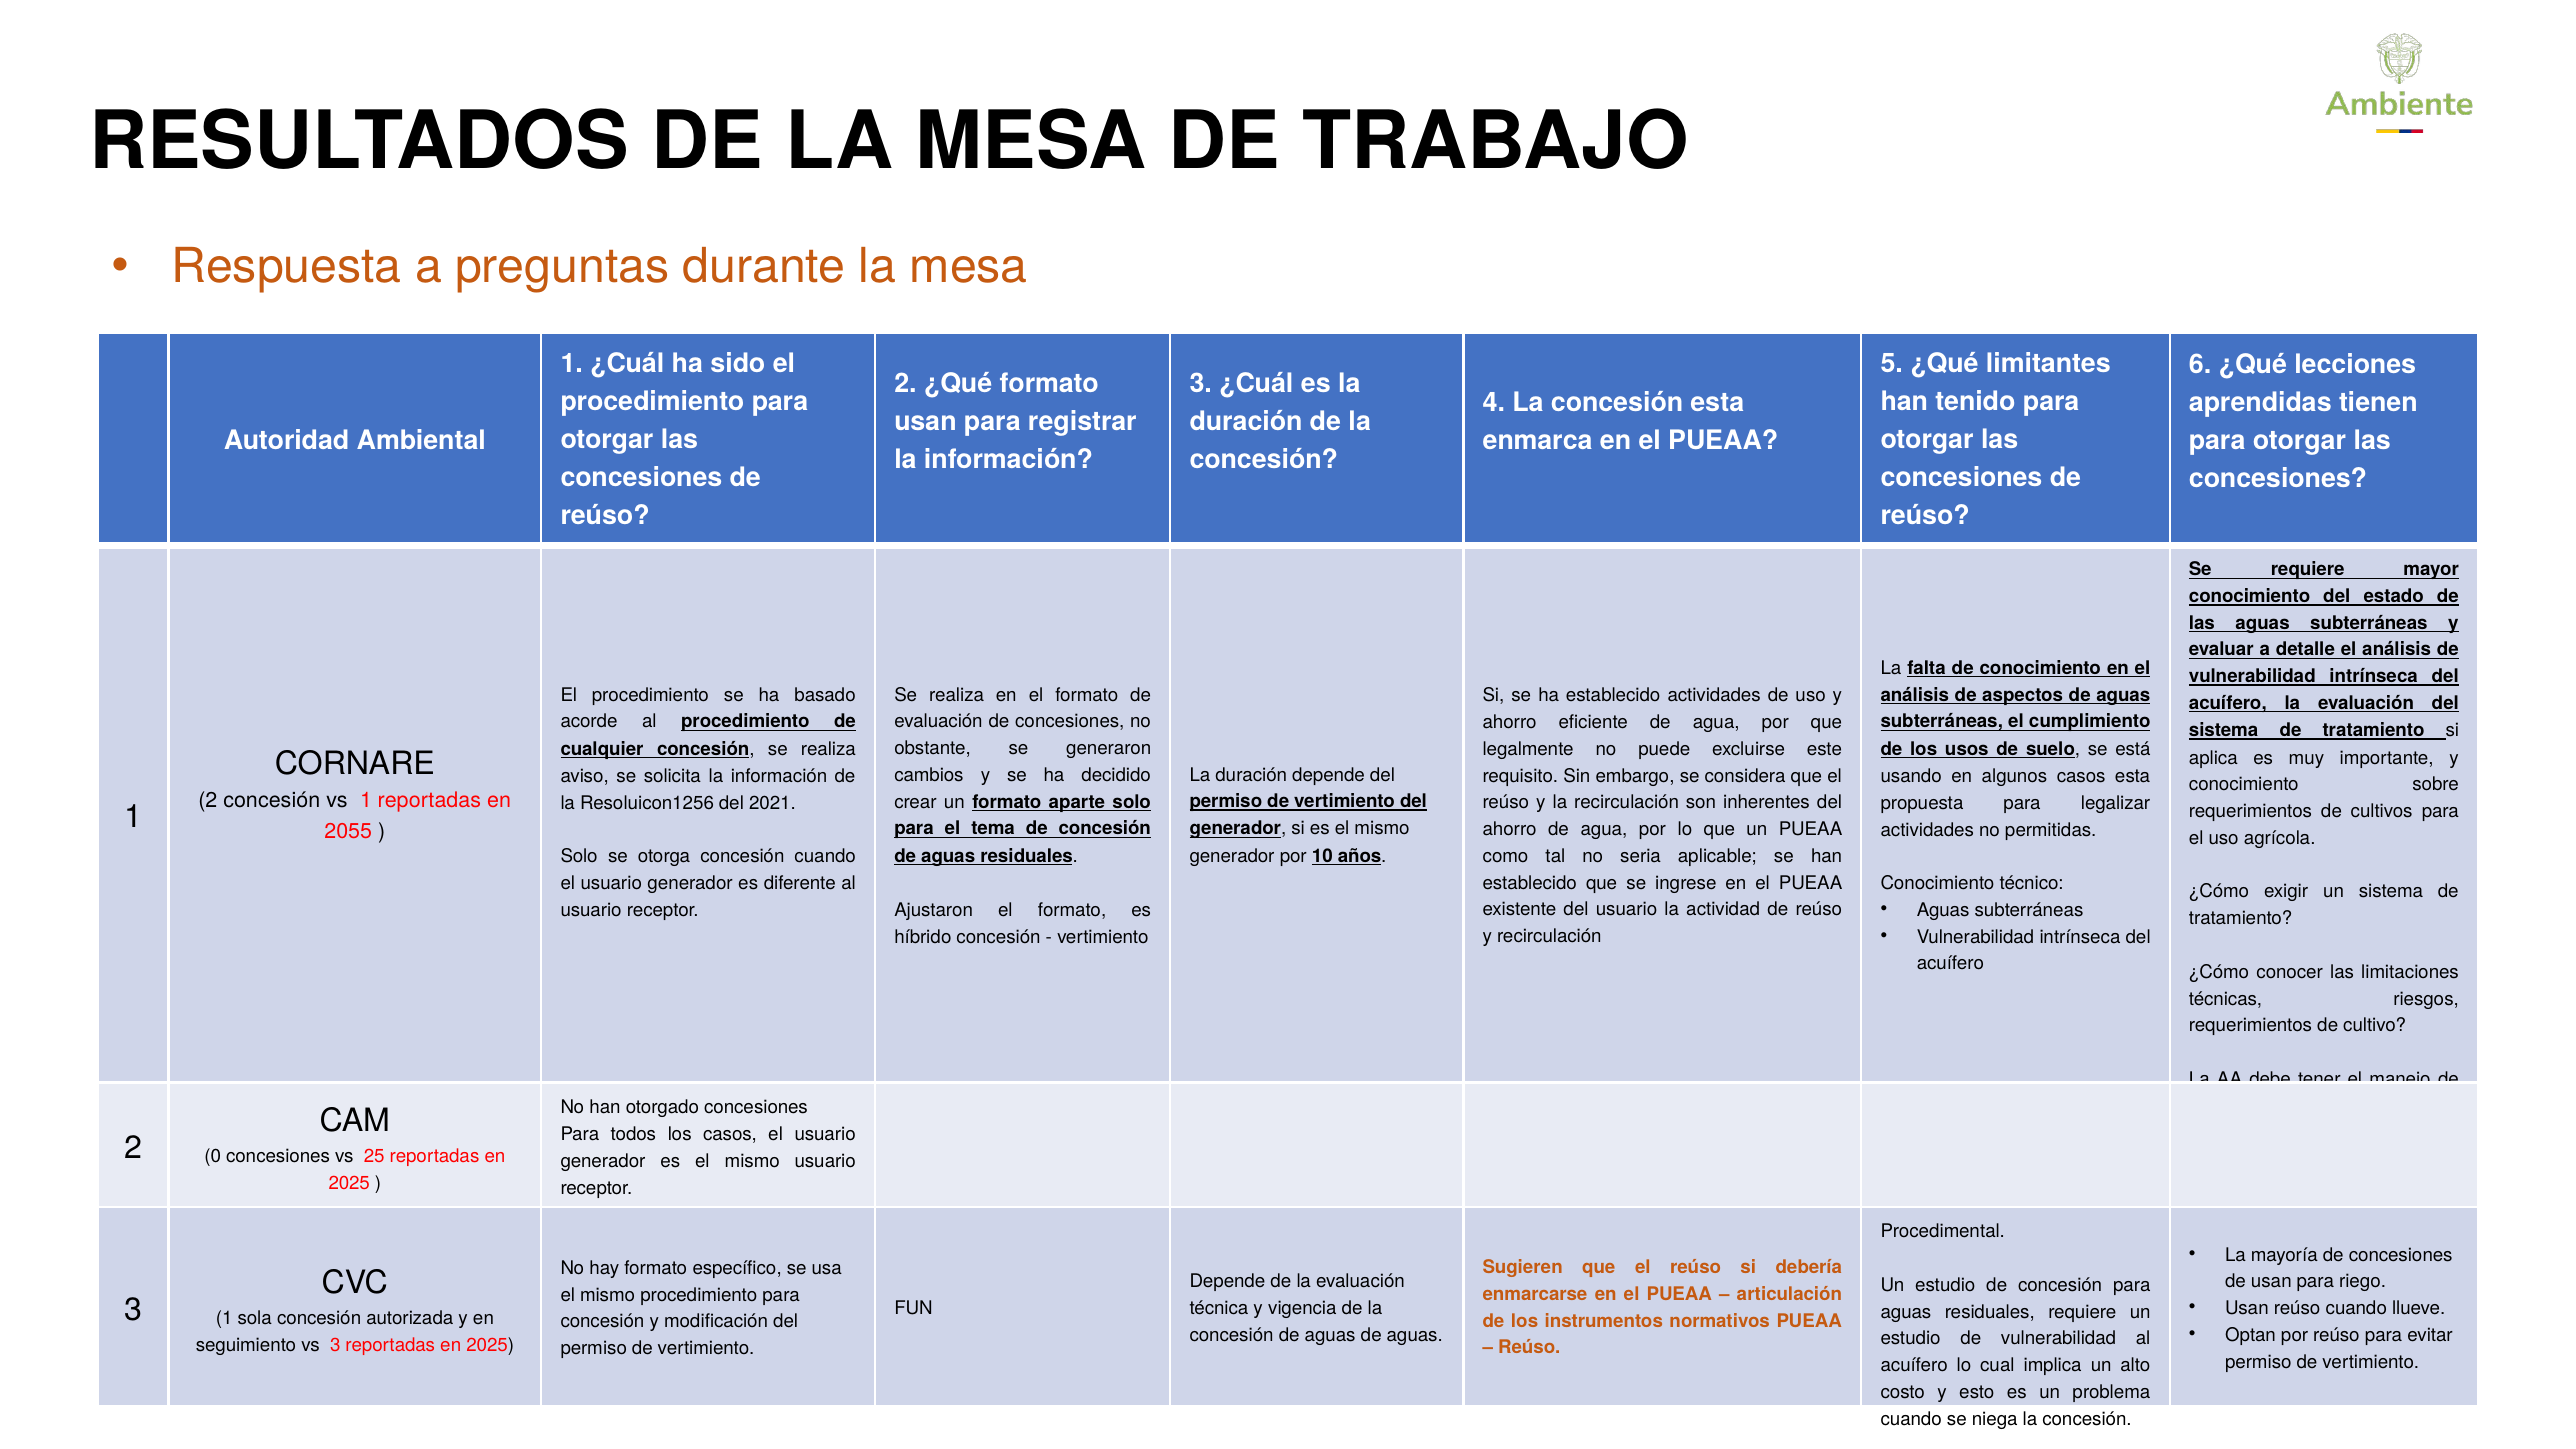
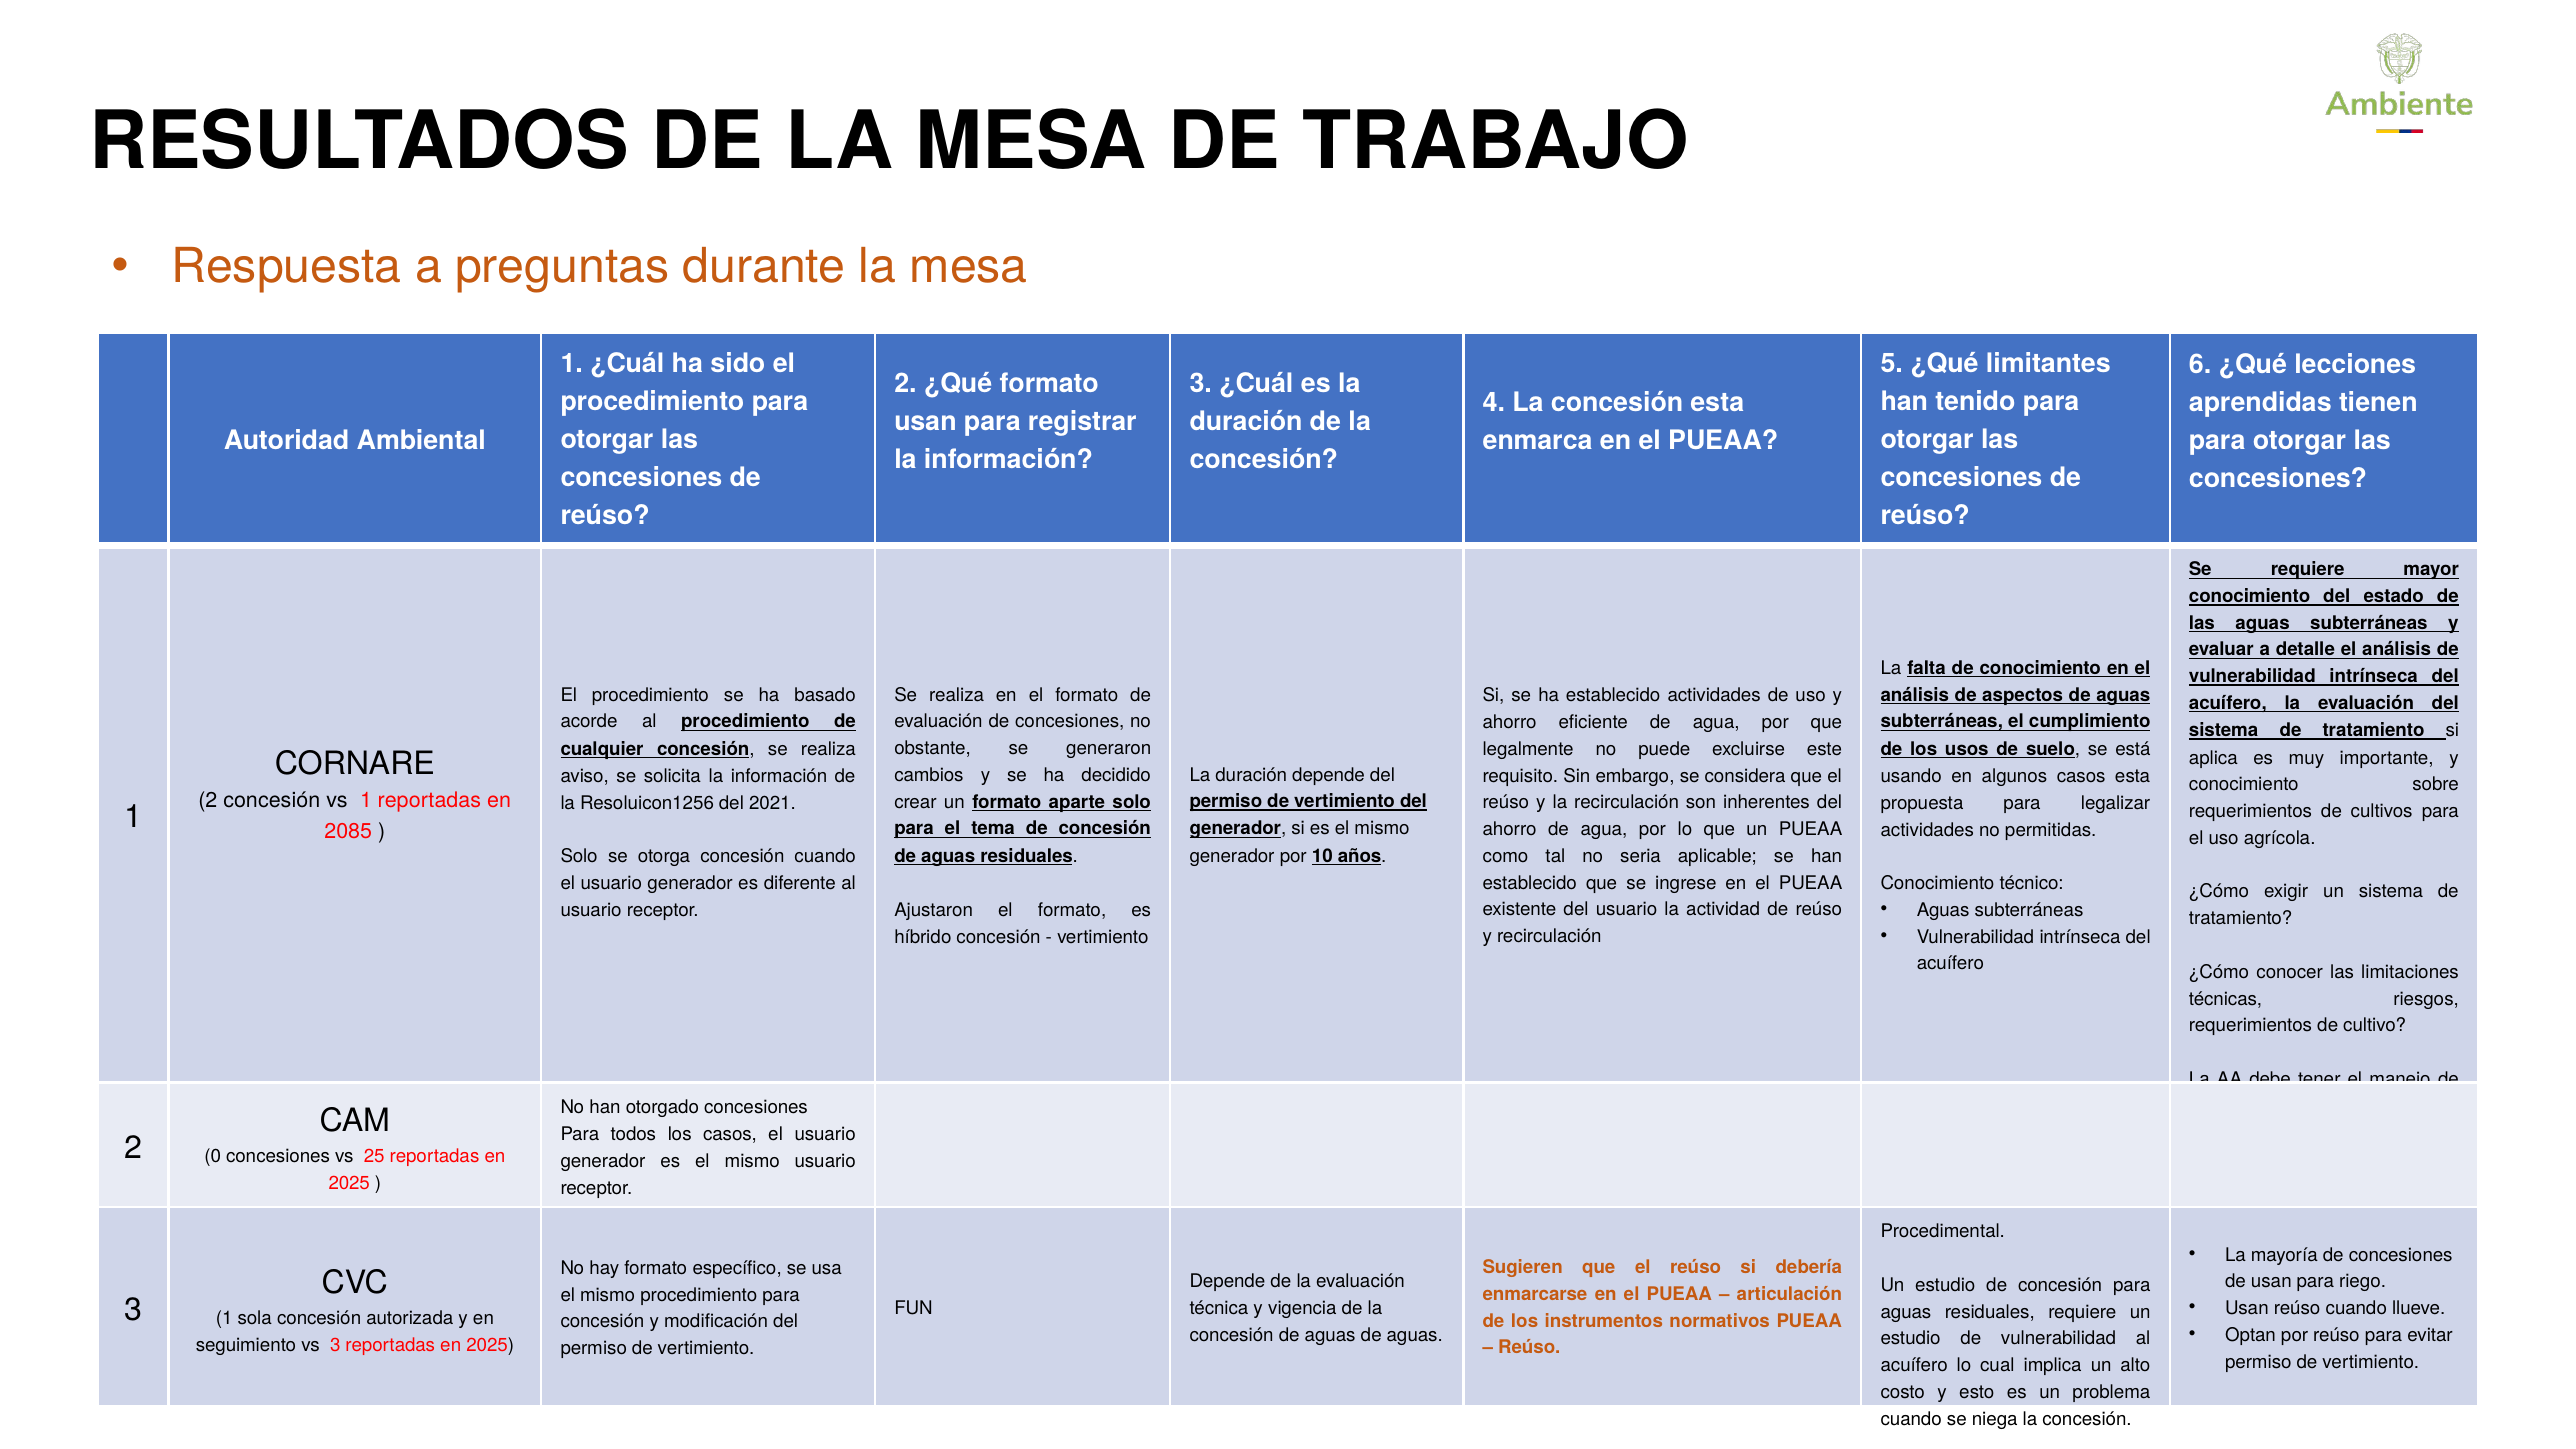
2055: 2055 -> 2085 (348, 832)
